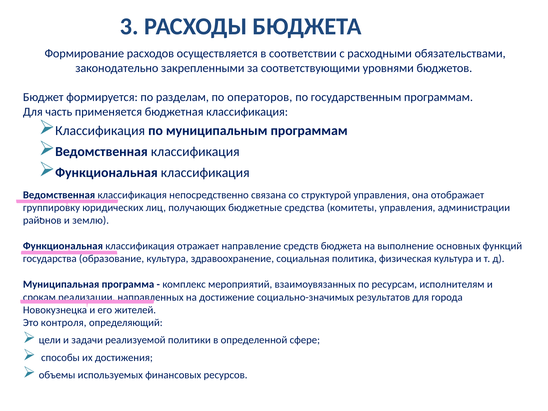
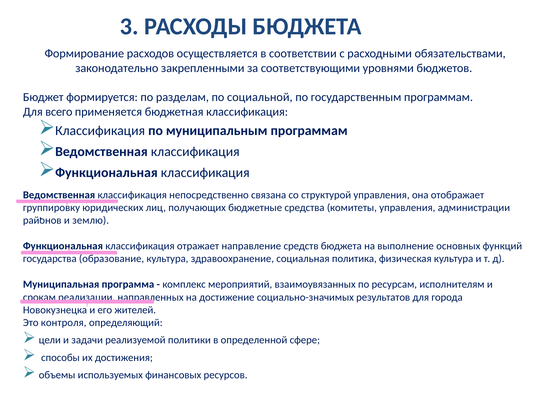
операторов: операторов -> социальной (260, 97)
часть: часть -> всего (59, 112)
